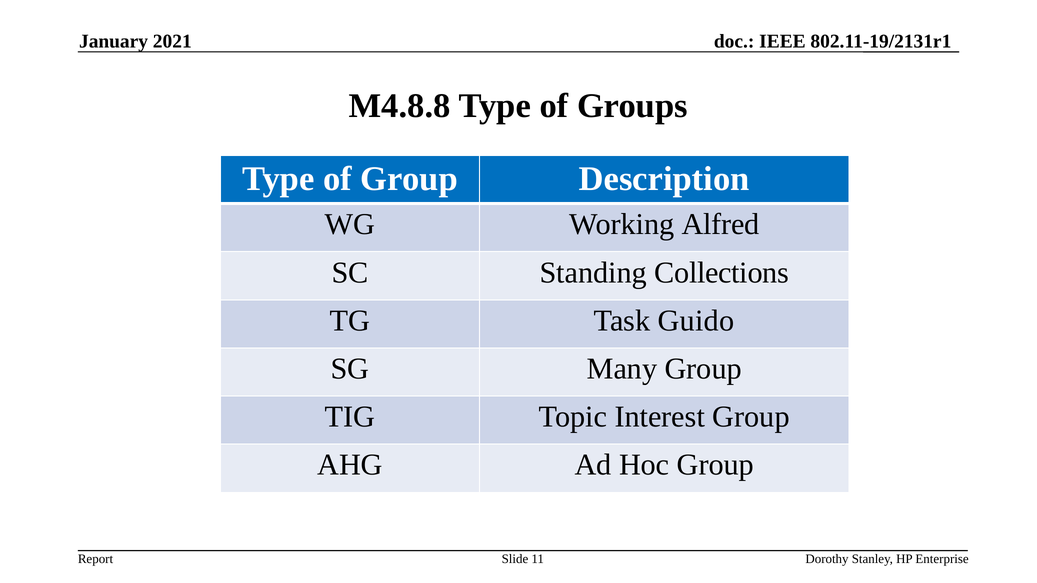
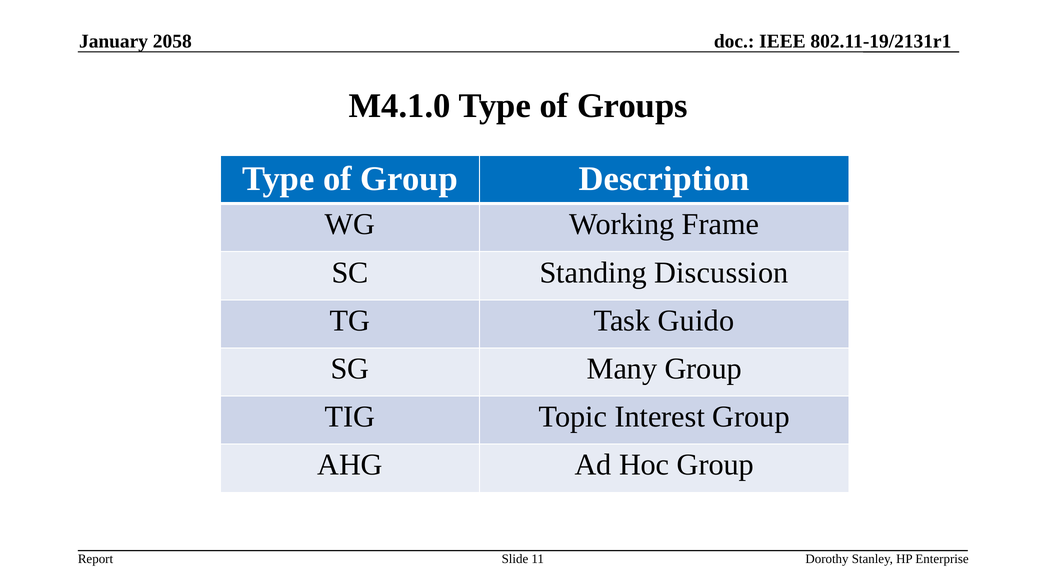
2021: 2021 -> 2058 (172, 42)
M4.8.8: M4.8.8 -> M4.1.0 (400, 106)
Alfred: Alfred -> Frame (720, 225)
Collections: Collections -> Discussion (721, 273)
